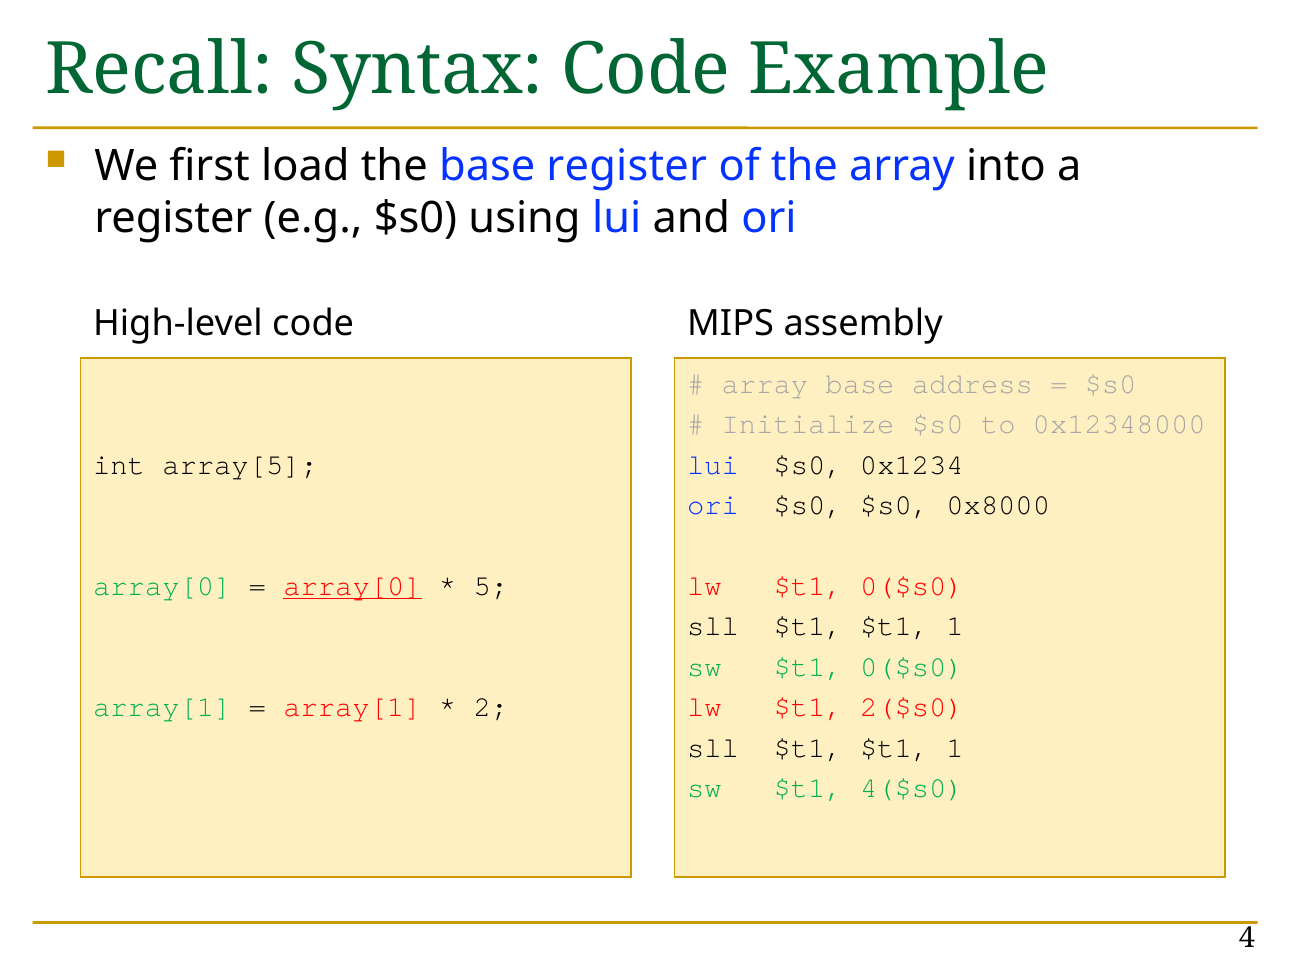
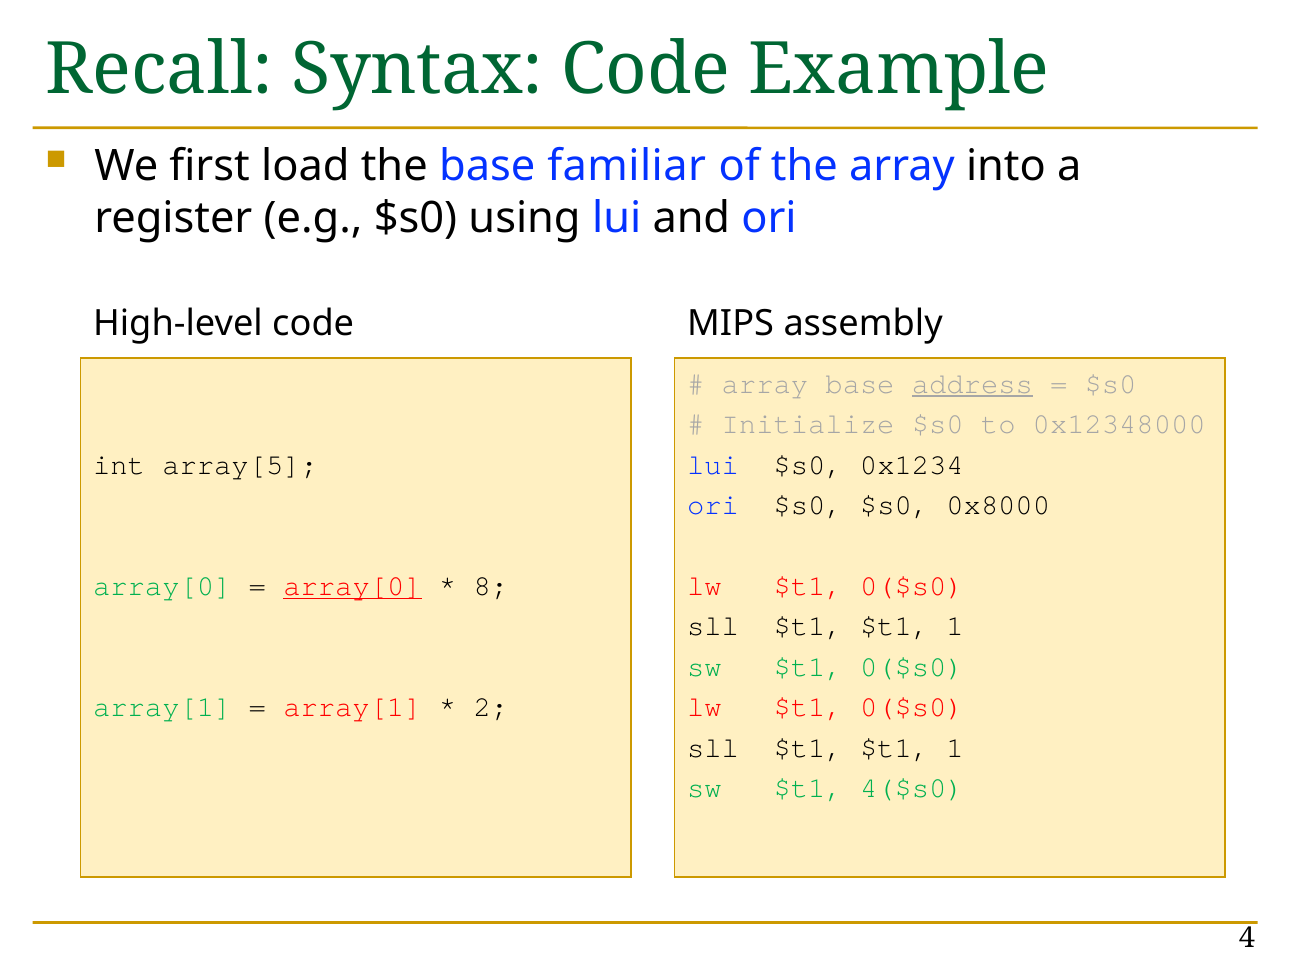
base register: register -> familiar (627, 166)
address underline: none -> present (972, 383)
5: 5 -> 8 (491, 586)
2($s0: 2($s0 -> 0($s0 (912, 707)
